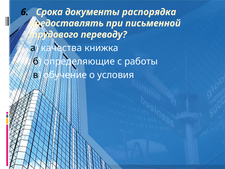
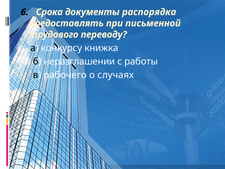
качества: качества -> конкурсу (62, 48)
определяющие: определяющие -> неразглашении (79, 61)
обучение: обучение -> рабочего (65, 75)
условия: условия -> случаях (116, 75)
